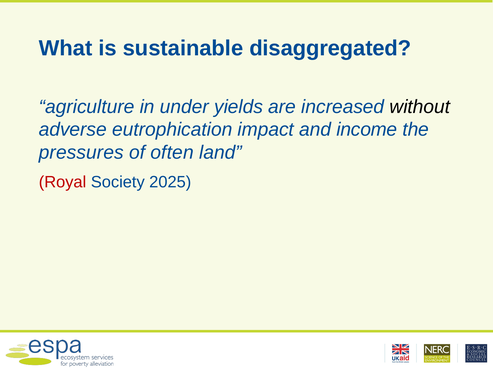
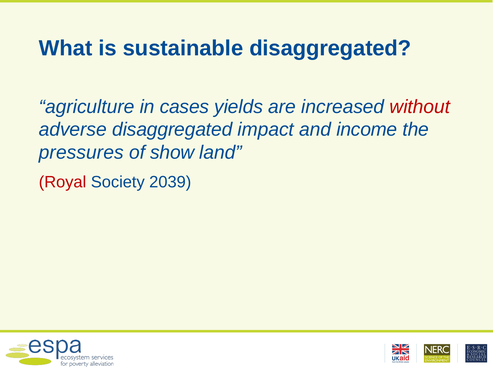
under: under -> cases (184, 107)
without colour: black -> red (420, 107)
adverse eutrophication: eutrophication -> disaggregated (172, 130)
often: often -> show (172, 153)
2025: 2025 -> 2039 (170, 182)
